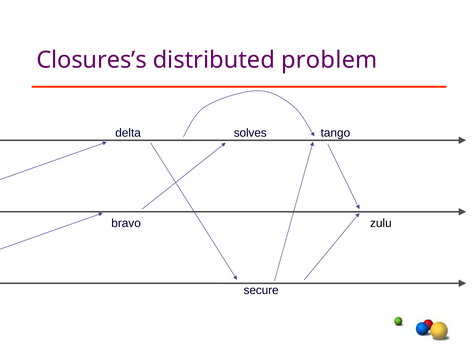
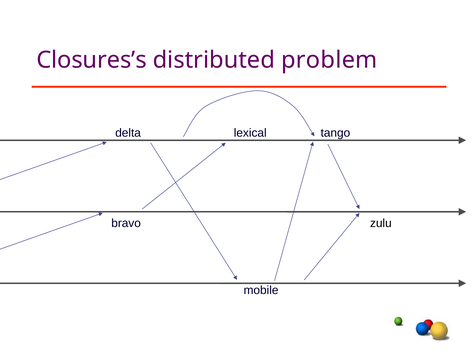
solves: solves -> lexical (250, 133)
secure: secure -> mobile (261, 291)
